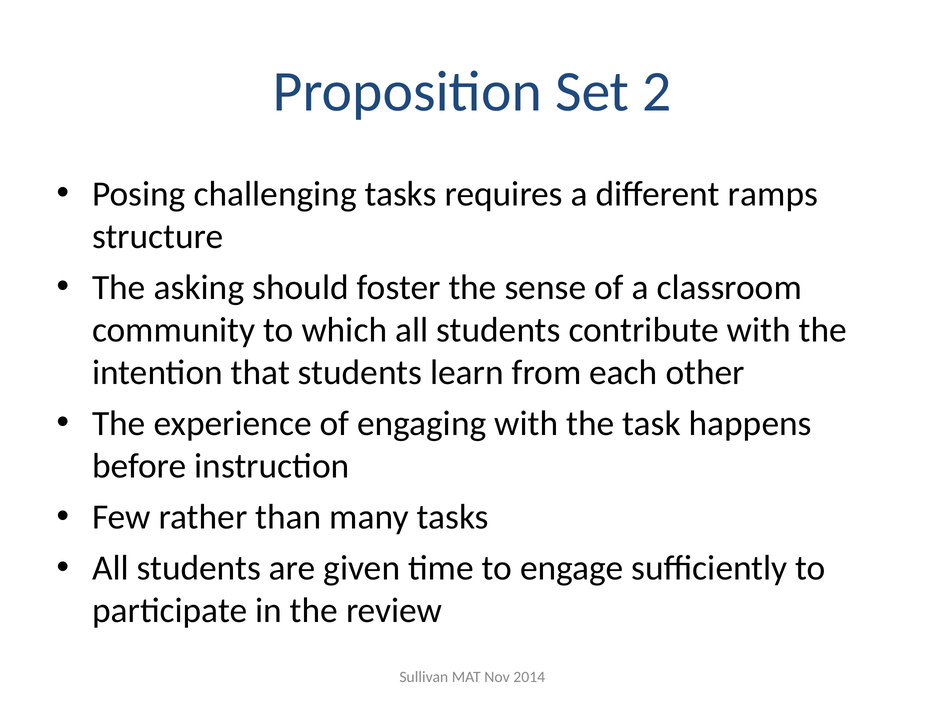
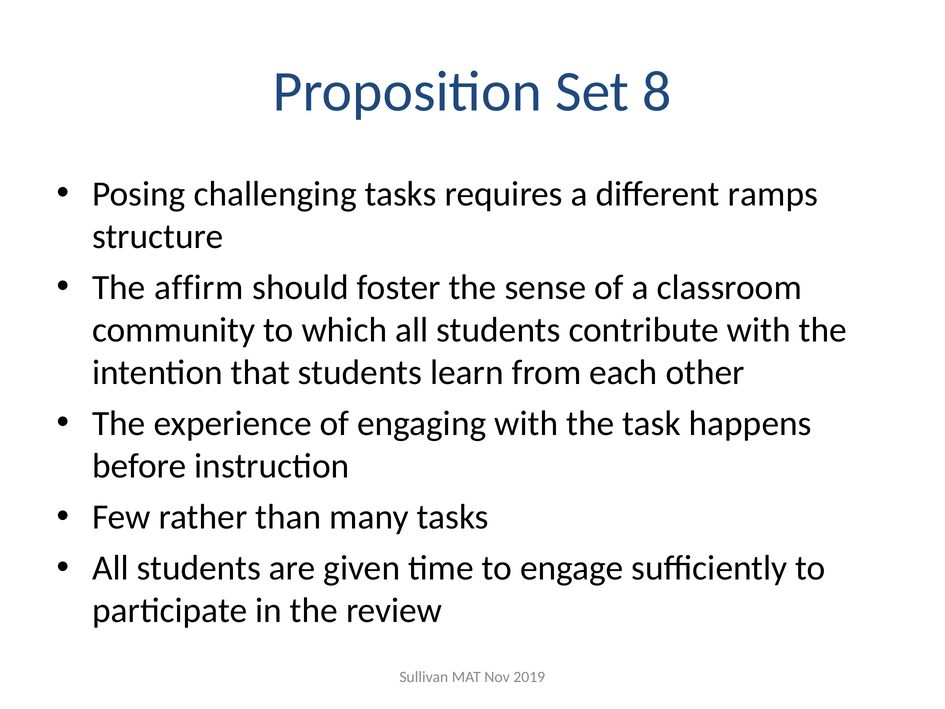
2: 2 -> 8 (657, 91)
asking: asking -> affirm (199, 287)
2014: 2014 -> 2019 (529, 677)
